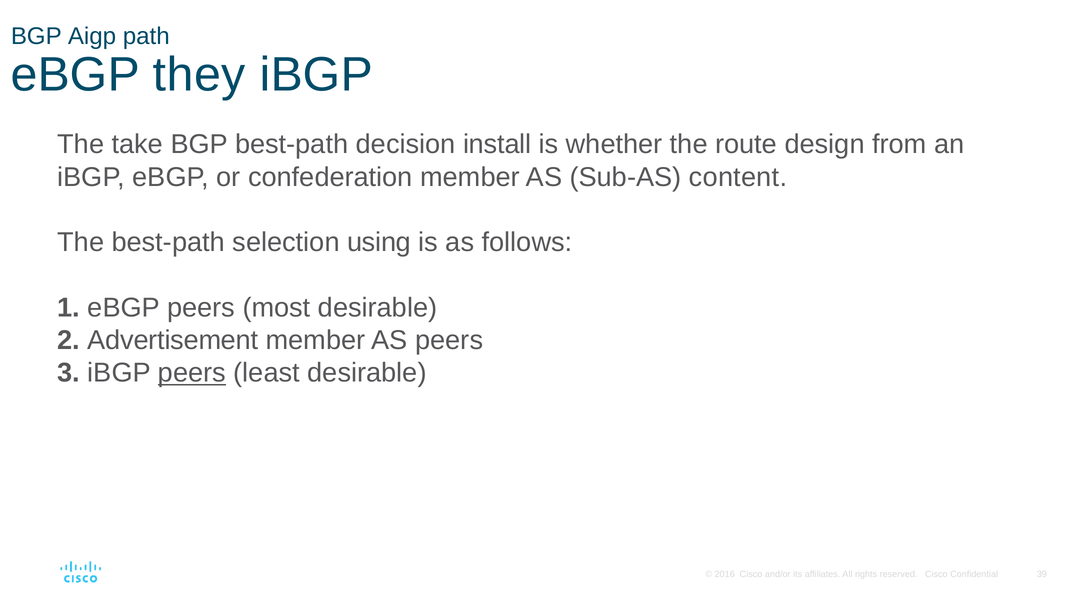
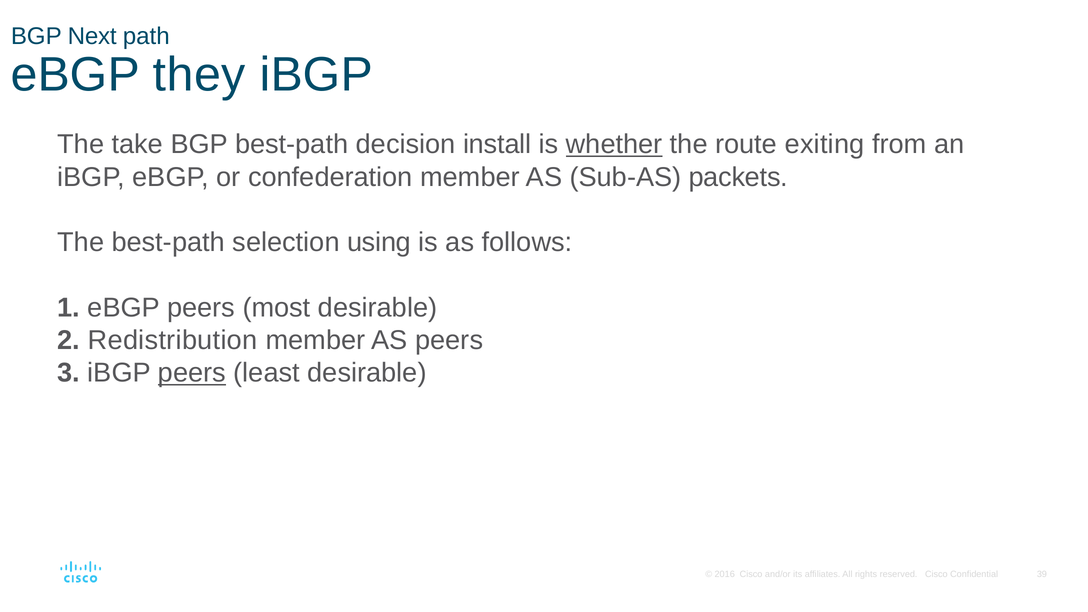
Aigp: Aigp -> Next (92, 36)
whether underline: none -> present (614, 144)
design: design -> exiting (825, 144)
content: content -> packets (738, 177)
Advertisement: Advertisement -> Redistribution (173, 340)
